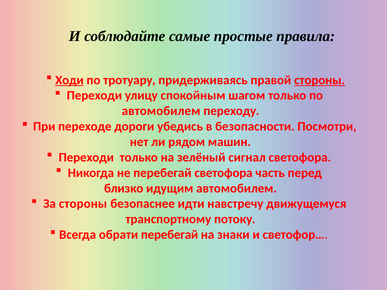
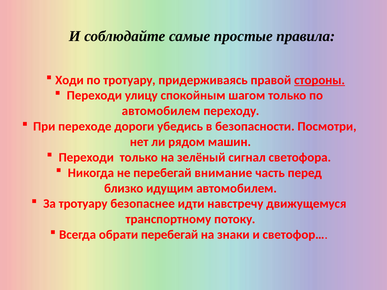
Ходи underline: present -> none (69, 80)
перебегай светофора: светофора -> внимание (223, 173)
За стороны: стороны -> тротуару (83, 204)
